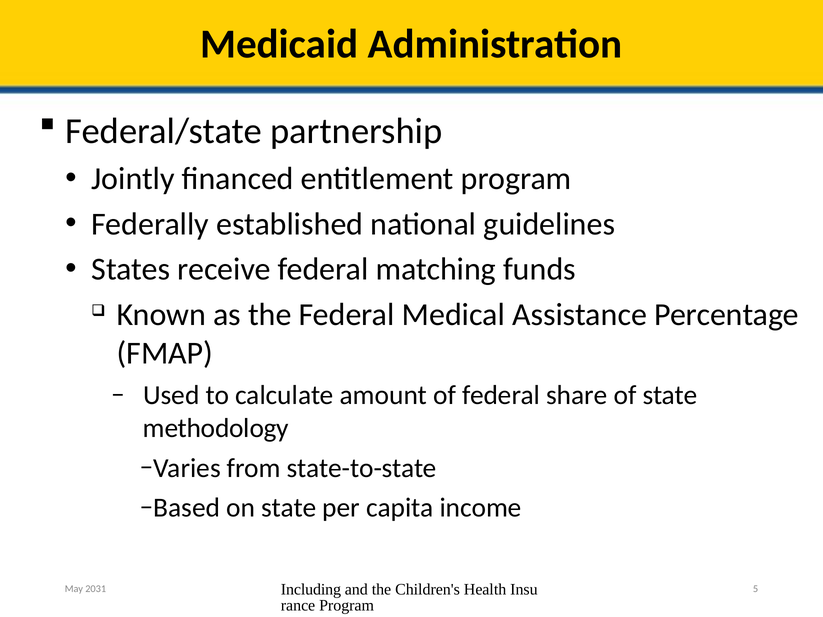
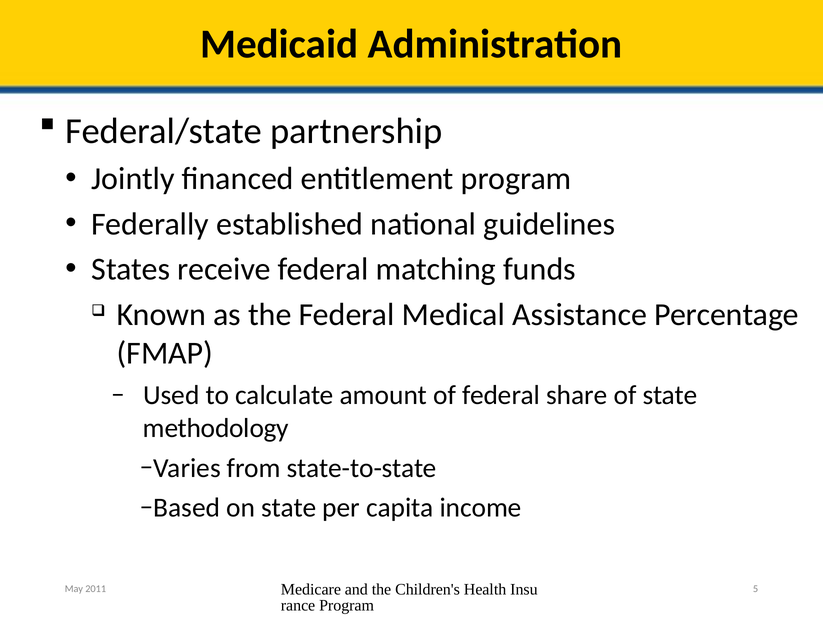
Including: Including -> Medicare (311, 590)
2031: 2031 -> 2011 (96, 589)
